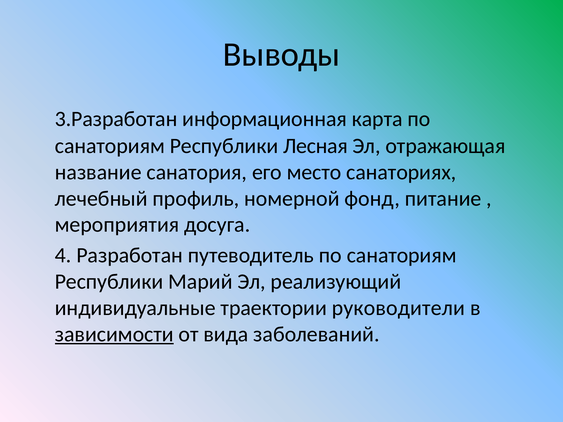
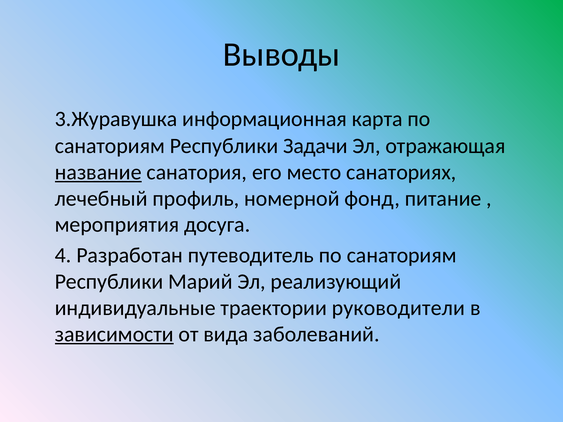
3.Разработан: 3.Разработан -> 3.Журавушка (116, 119)
Лесная: Лесная -> Задачи (315, 146)
название underline: none -> present (98, 172)
